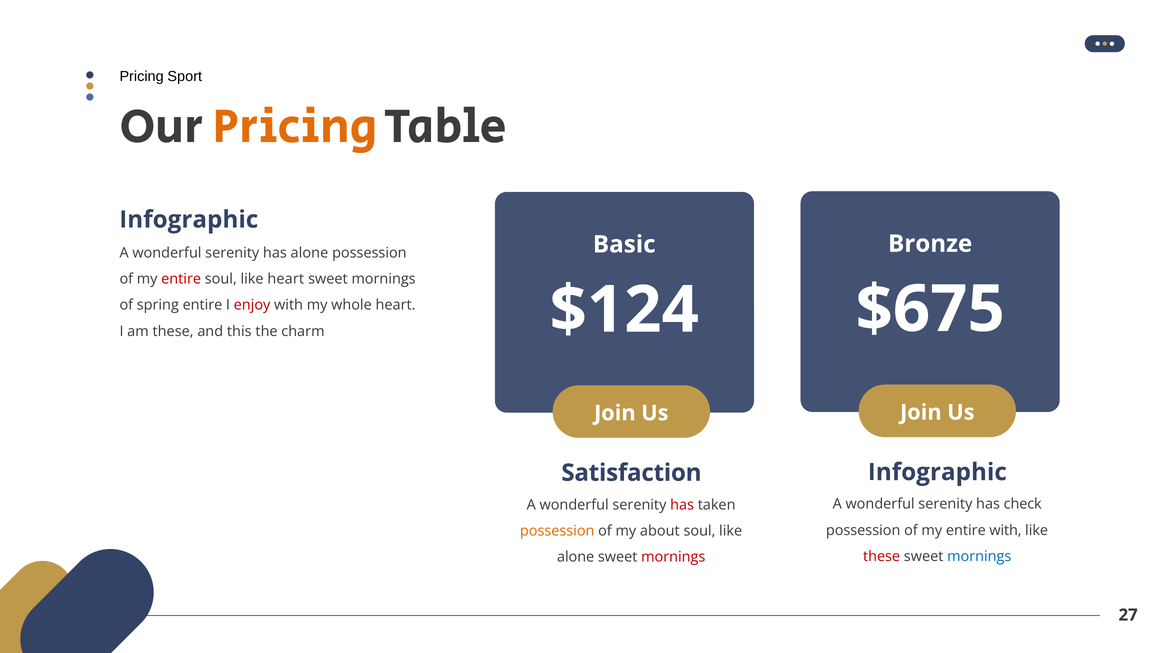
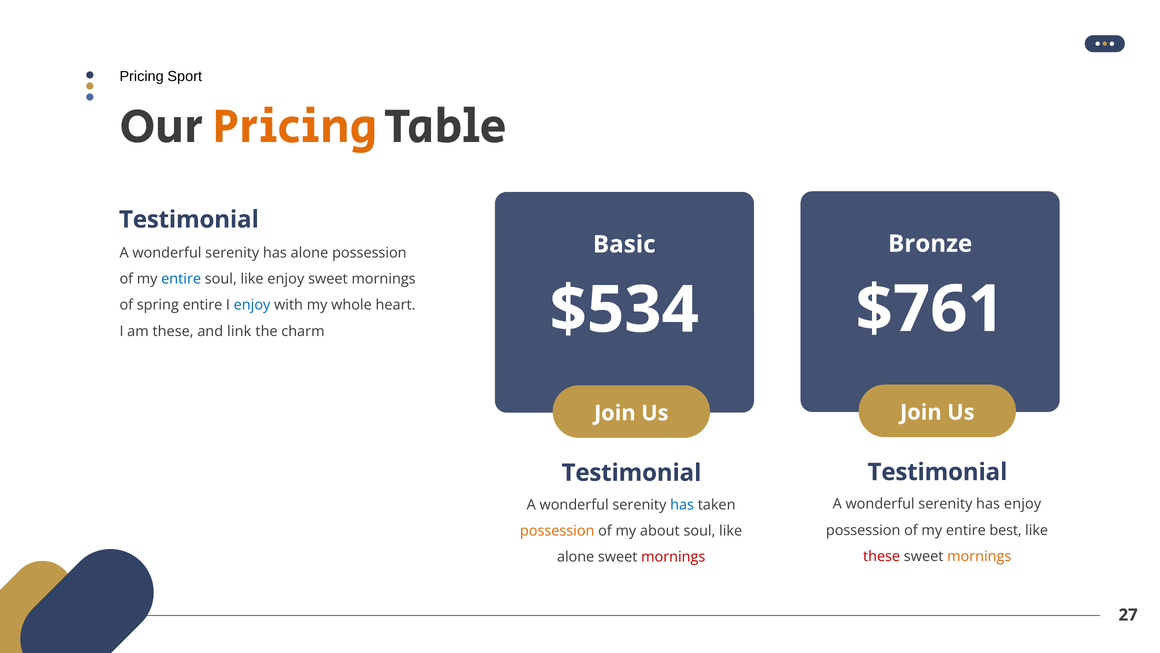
Infographic: Infographic -> Testimonial (189, 219)
entire colour: red -> blue (181, 279)
like heart: heart -> enjoy (286, 279)
$675: $675 -> $761 (930, 309)
$124: $124 -> $534 (624, 310)
enjoy colour: red -> blue (252, 305)
this: this -> link (239, 331)
Infographic: Infographic -> Testimonial (937, 472)
Satisfaction: Satisfaction -> Testimonial (631, 472)
has check: check -> enjoy (1023, 504)
has colour: red -> blue (682, 504)
entire with: with -> best (1006, 530)
mornings colour: blue -> orange (979, 556)
